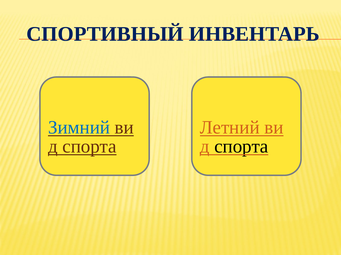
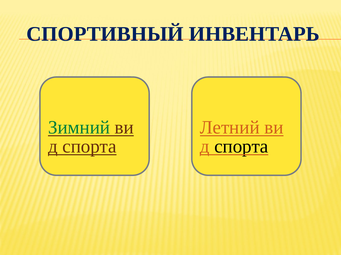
Зимний colour: blue -> green (79, 128)
